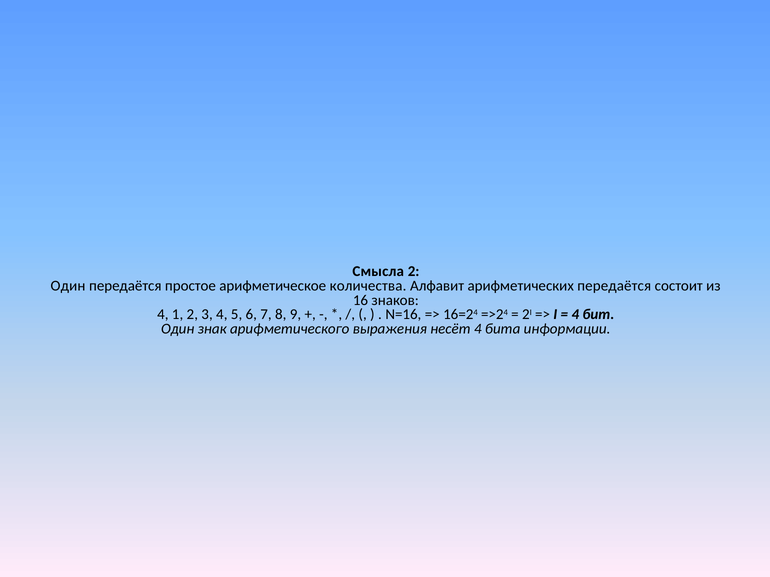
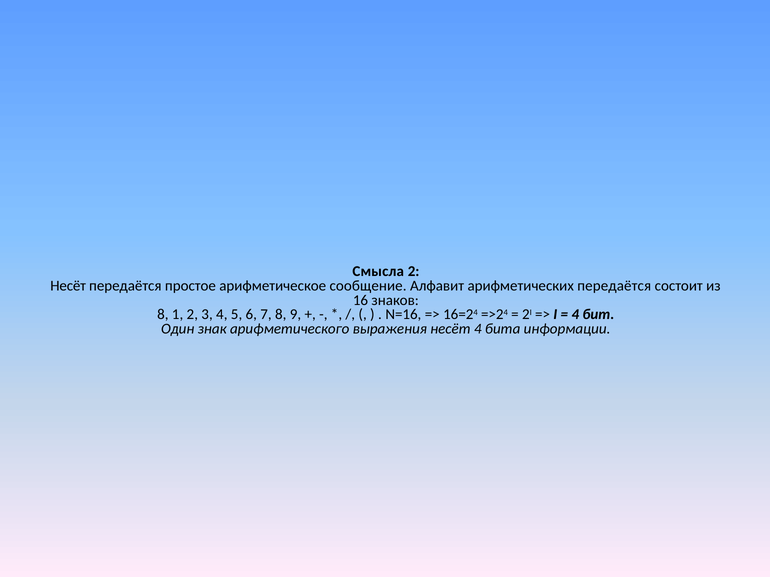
Один: Один -> Несёт (68, 286)
количества: количества -> сообщение (368, 286)
4: 4 -> 8 (163, 315)
